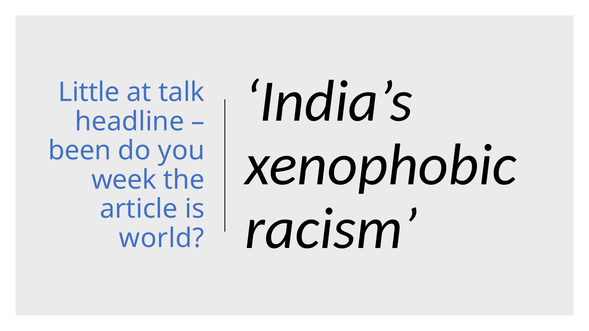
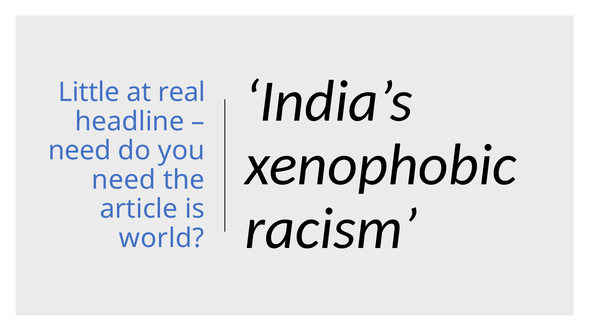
talk: talk -> real (182, 92)
been: been -> need (80, 151)
week: week -> need (124, 180)
